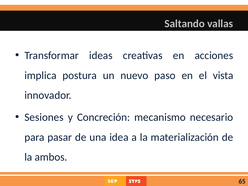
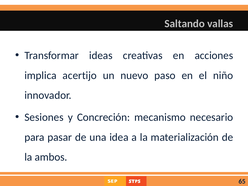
postura: postura -> acertijo (80, 75)
vista: vista -> niño (223, 75)
